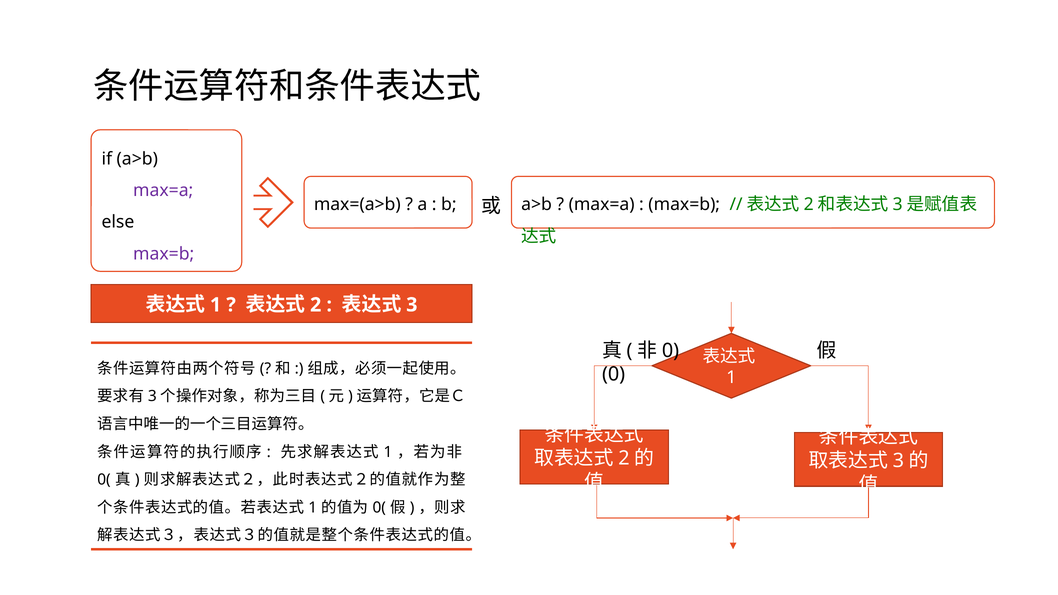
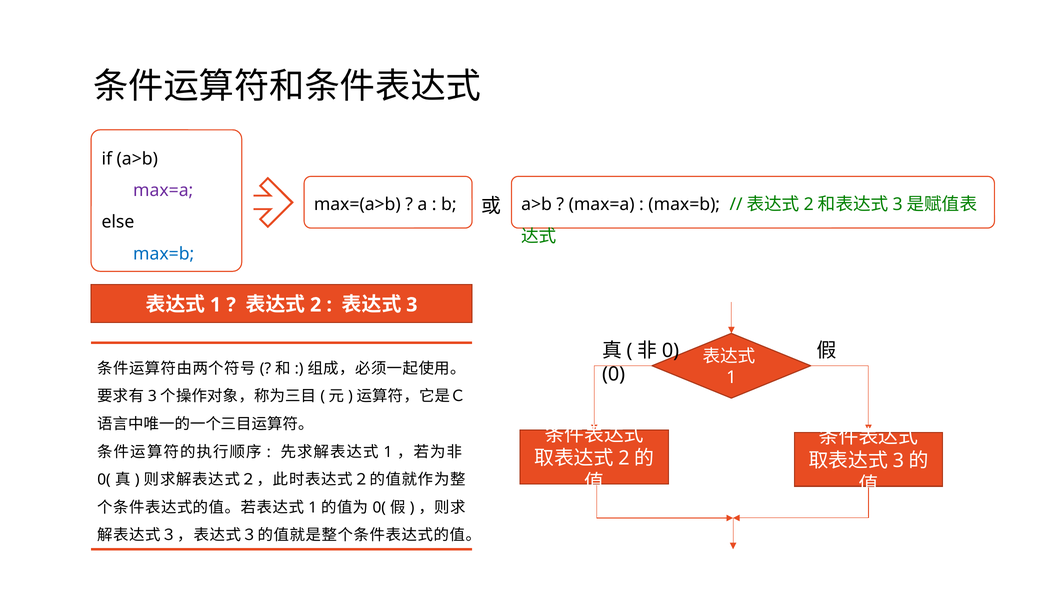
max=b colour: purple -> blue (164, 254)
